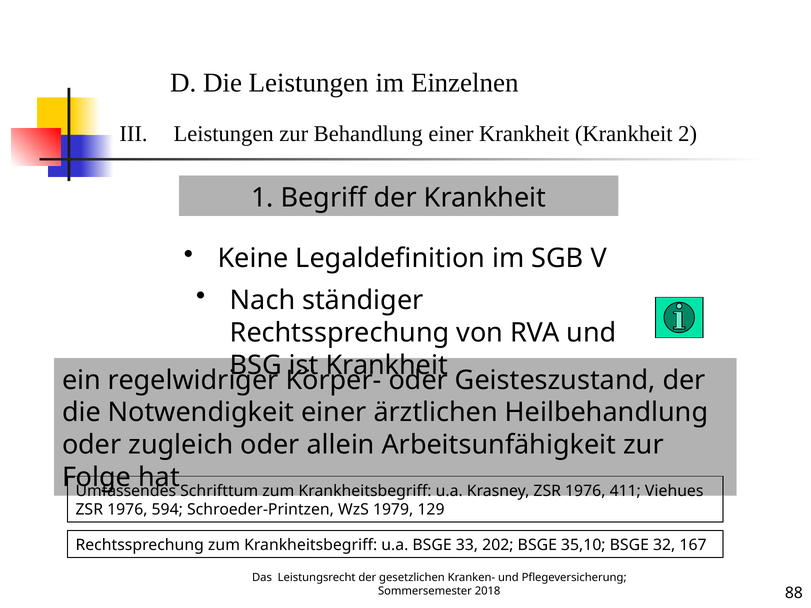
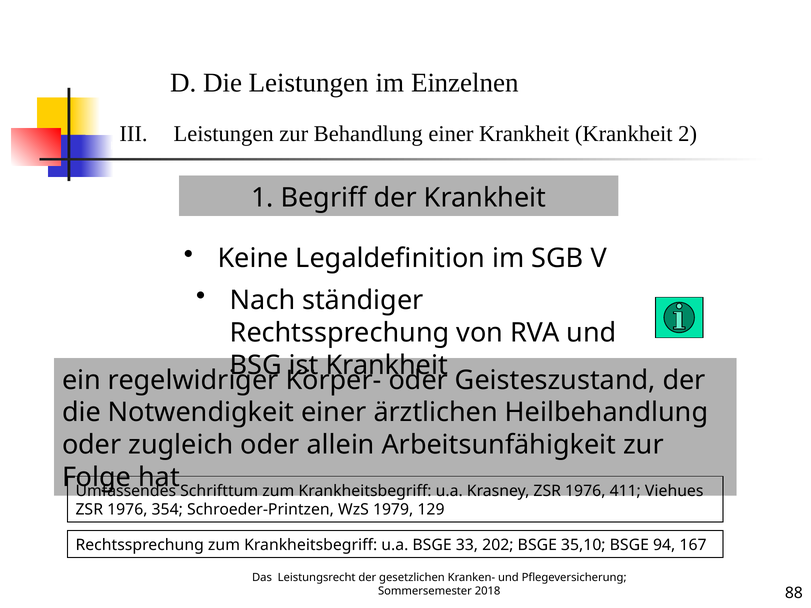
594: 594 -> 354 (167, 510)
32: 32 -> 94 (664, 545)
